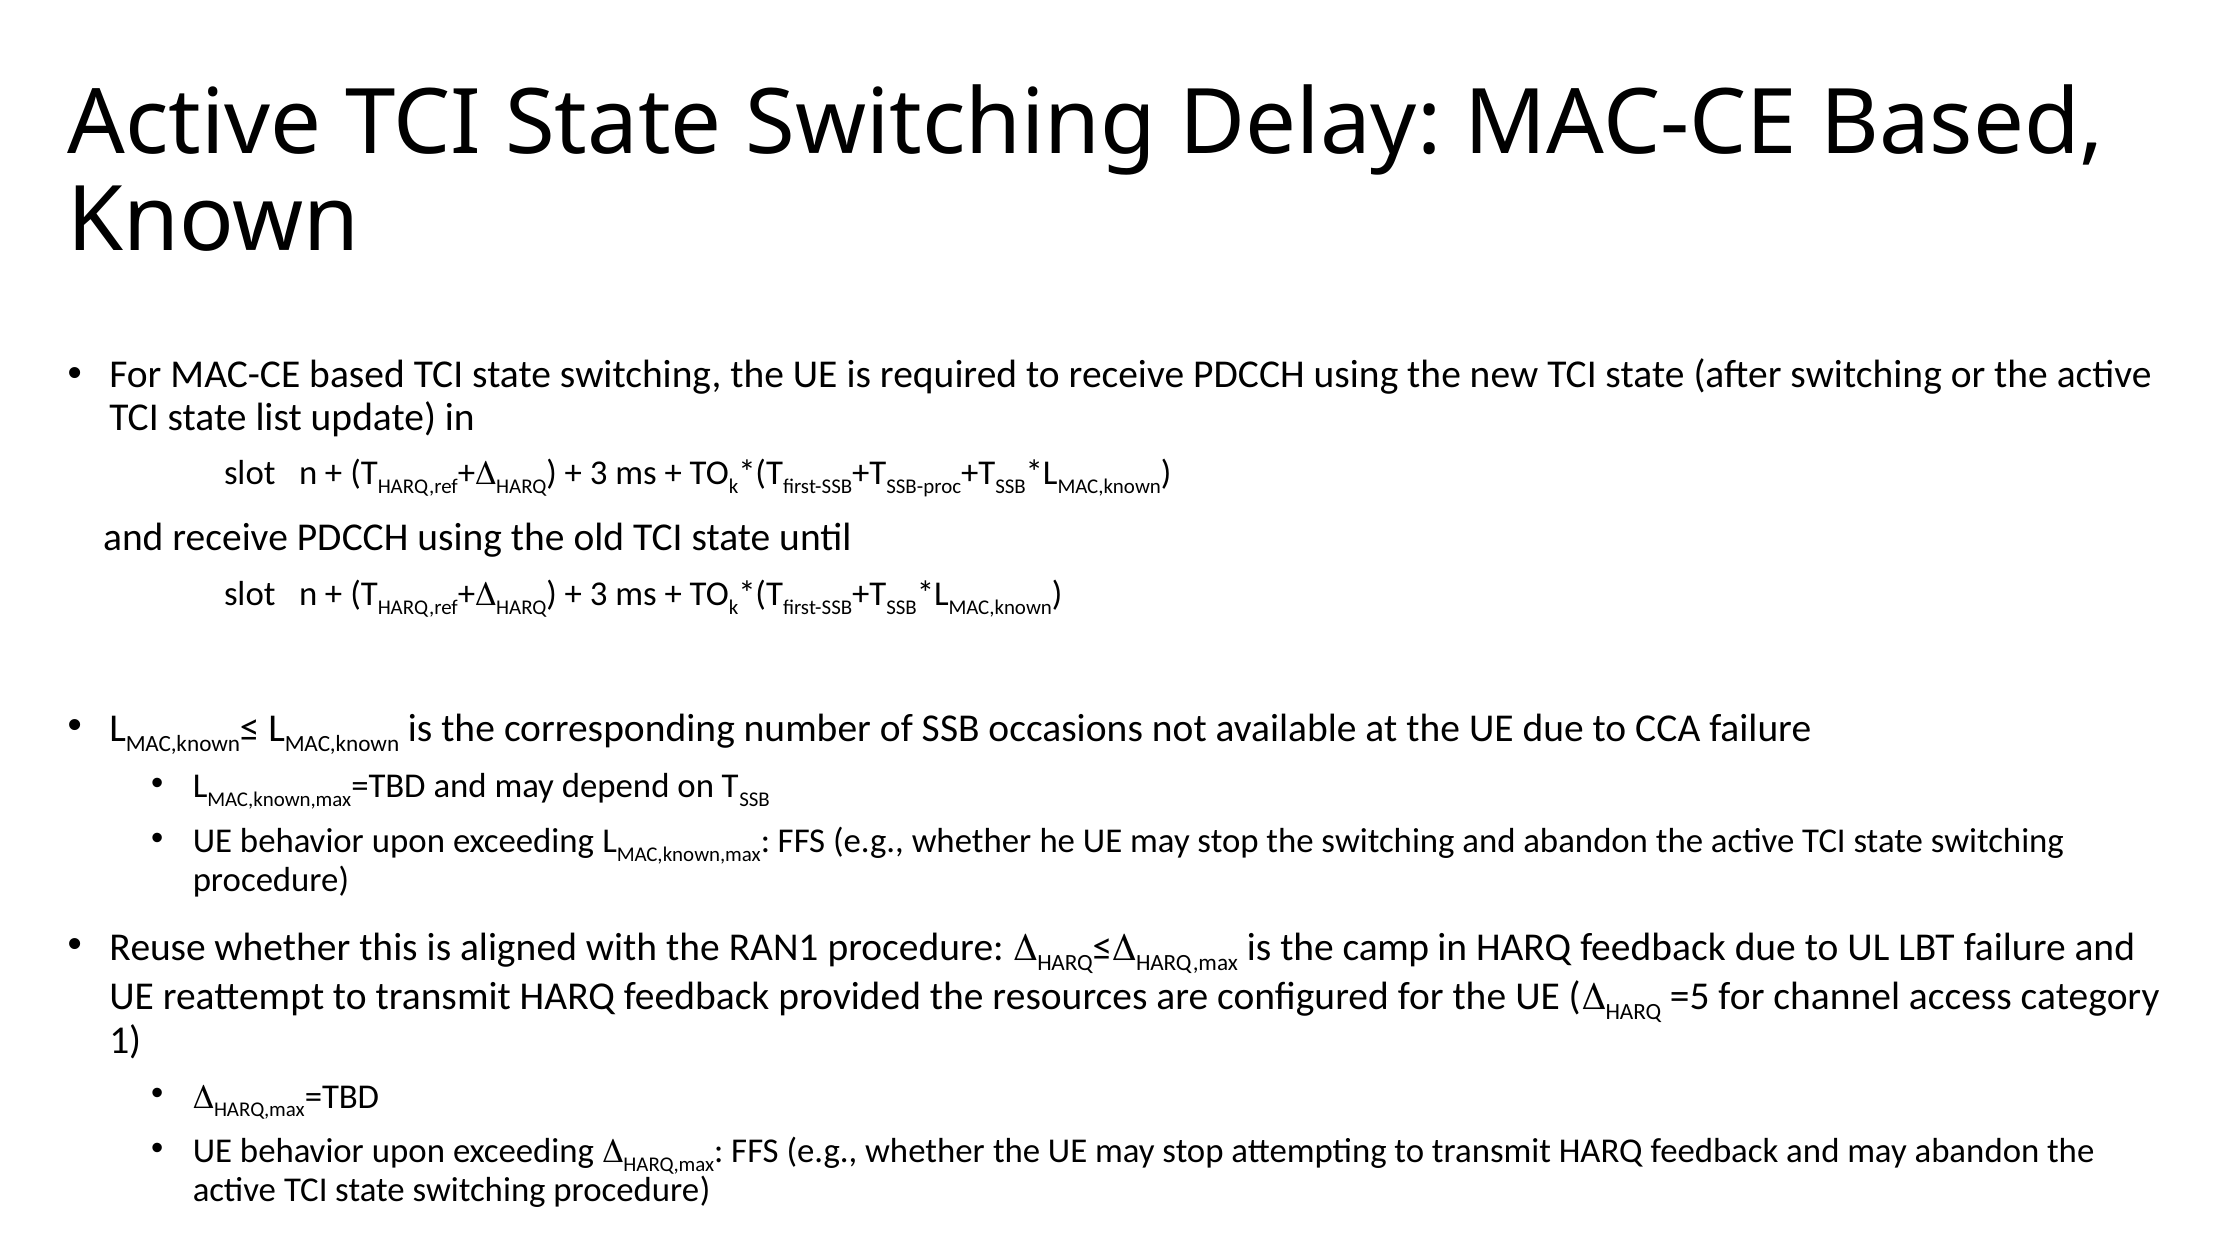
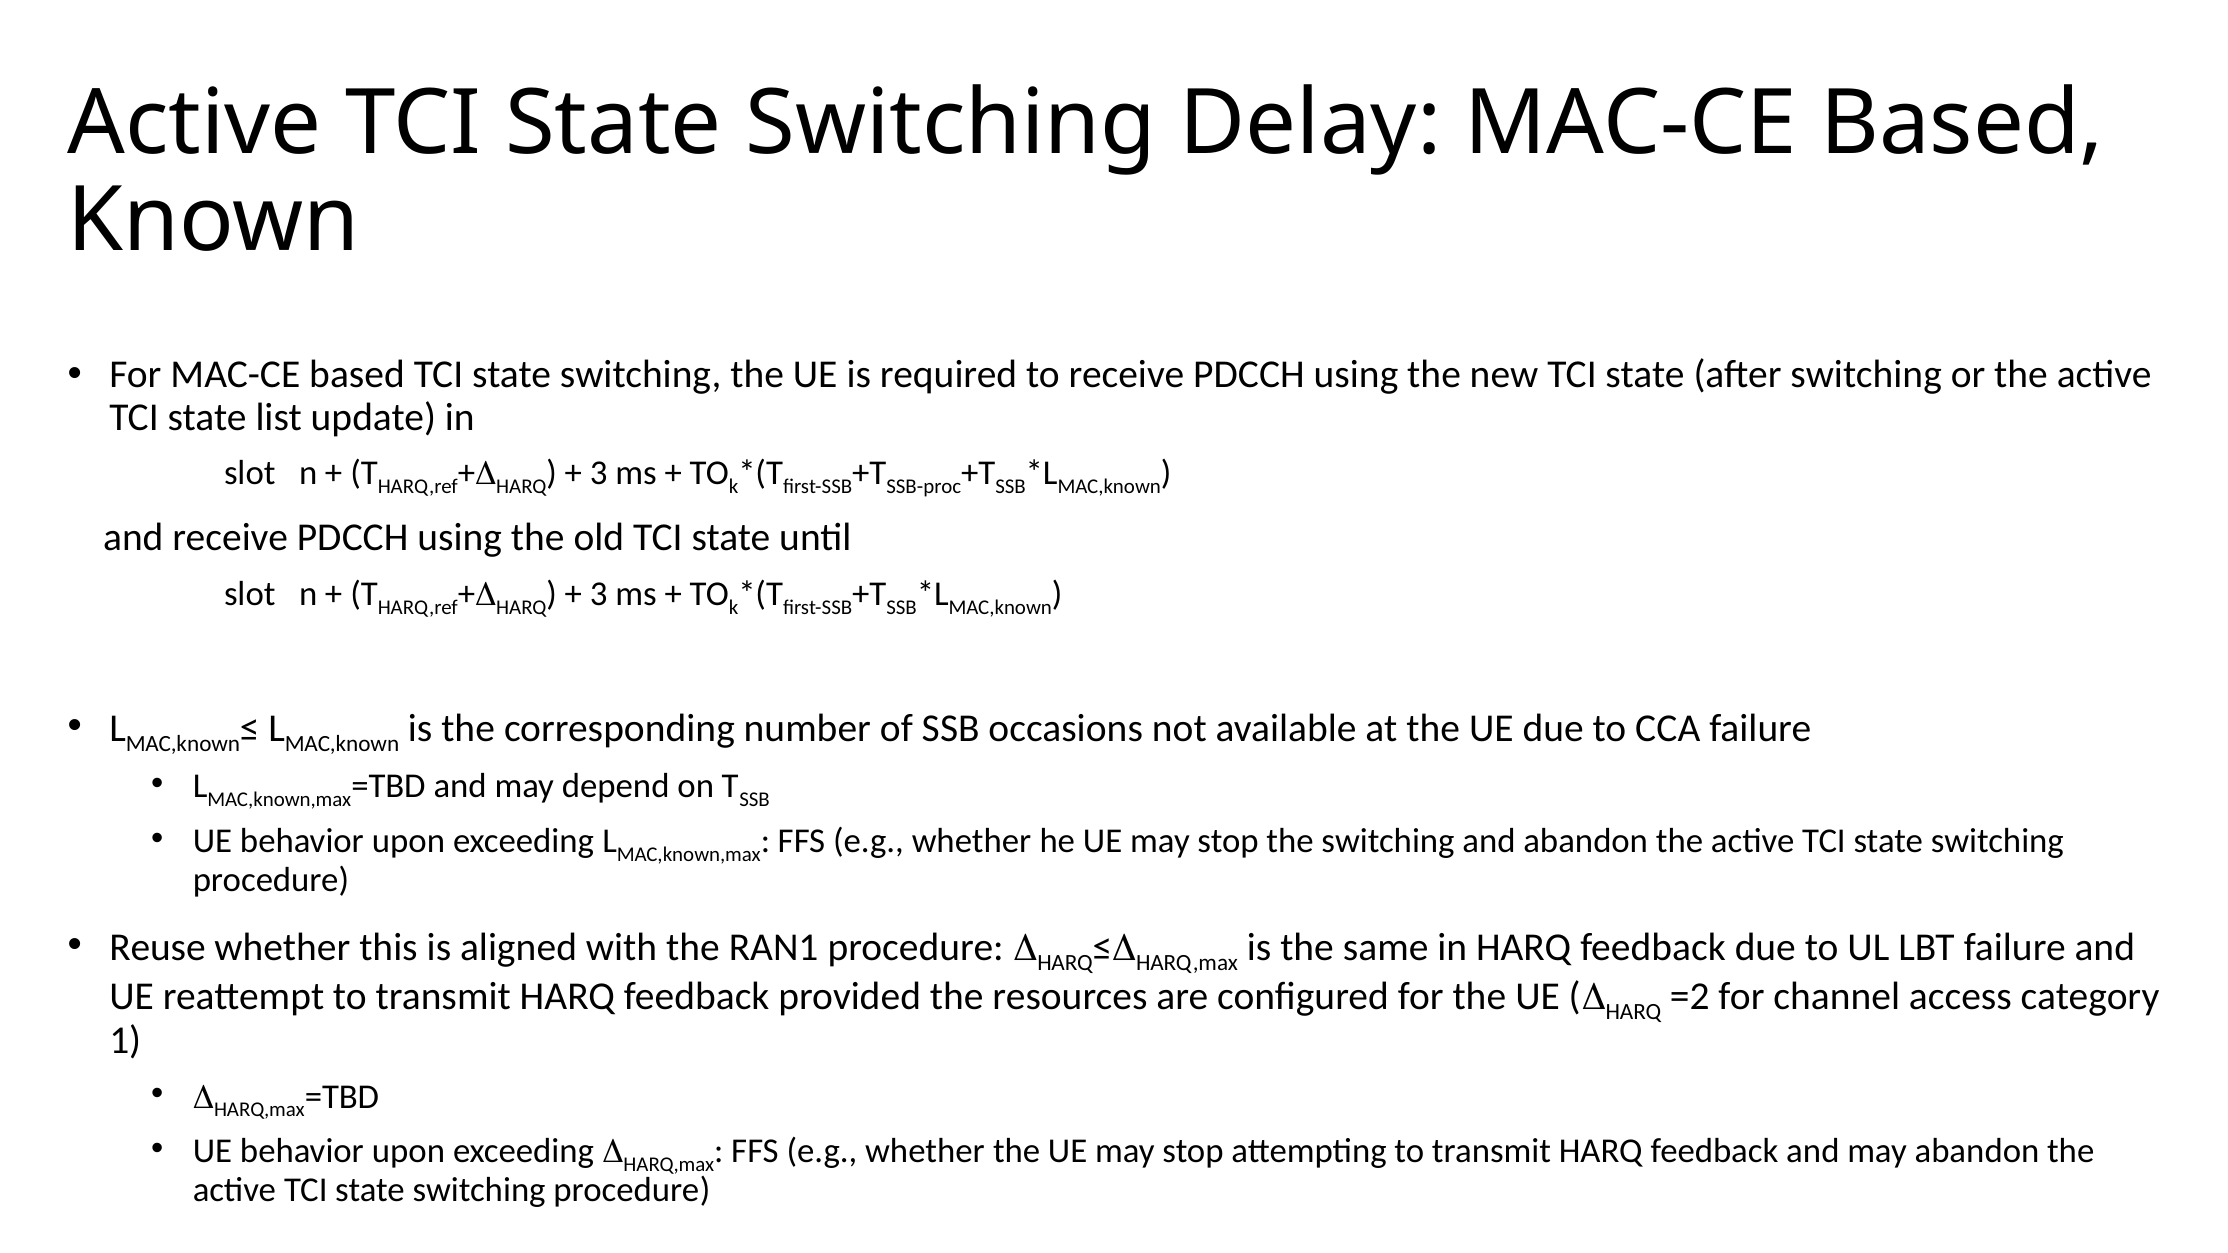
camp: camp -> same (1386, 948)
=5: =5 -> =2 (1690, 997)
